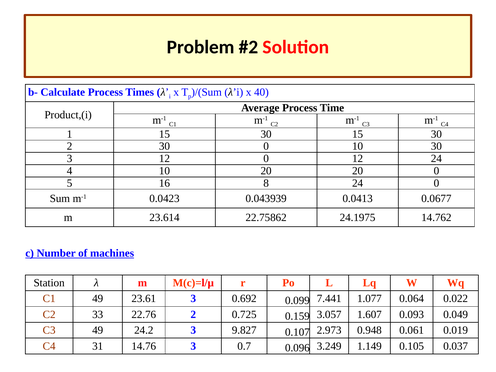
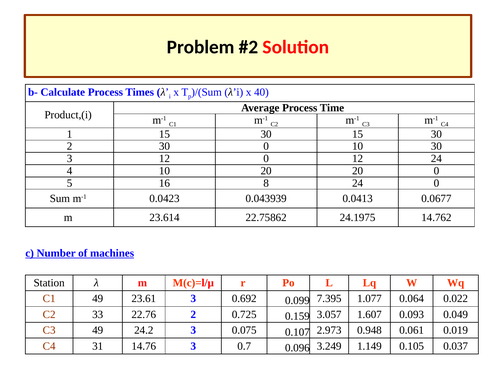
7.441: 7.441 -> 7.395 (329, 299)
9.827: 9.827 -> 0.075 (244, 330)
